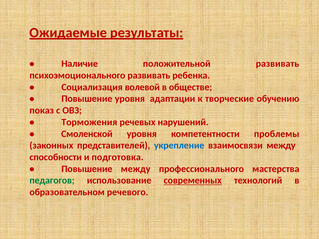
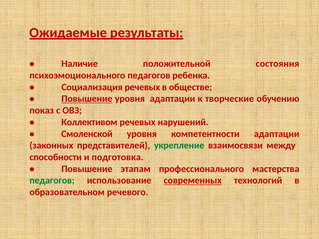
положительной развивать: развивать -> состояния (277, 64)
психоэмоционального развивать: развивать -> педагогов (149, 75)
Социализация волевой: волевой -> речевых (142, 87)
Повышение underline: none -> present (87, 99)
Торможения: Торможения -> Коллективом (89, 122)
компетентности проблемы: проблемы -> адаптации (277, 134)
укрепление colour: blue -> green (179, 146)
Повышение между: между -> этапам (136, 169)
